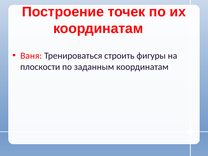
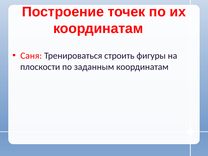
Ваня: Ваня -> Саня (31, 56)
